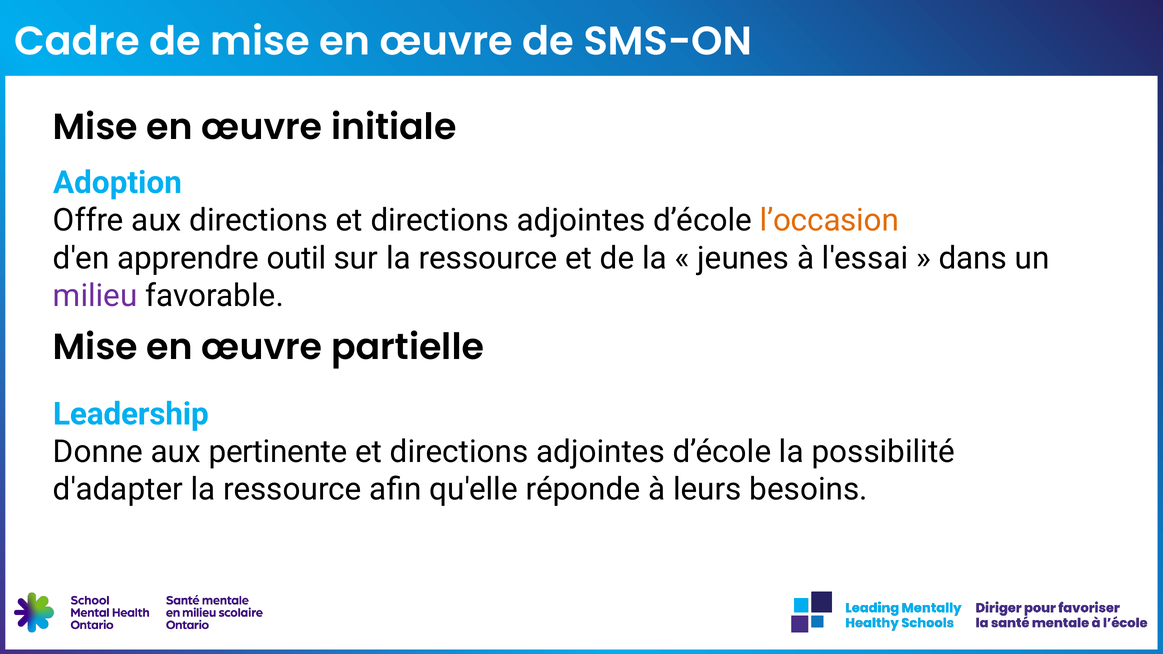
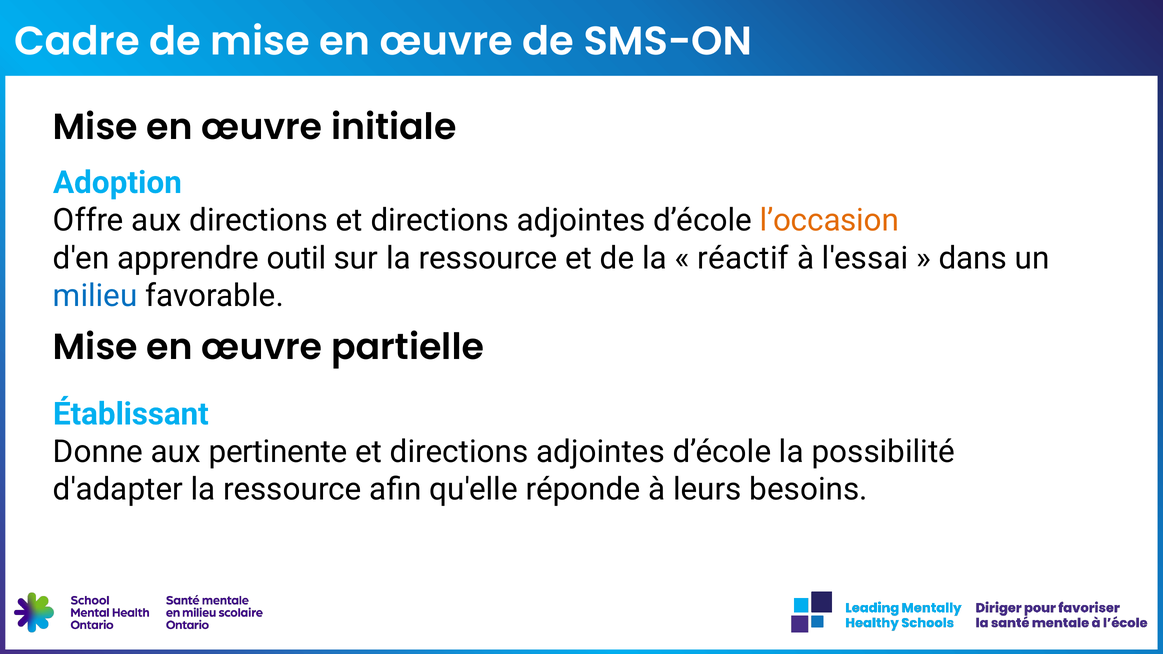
jeunes: jeunes -> réactif (743, 258)
milieu colour: purple -> blue (95, 296)
Leadership: Leadership -> Établissant (131, 414)
